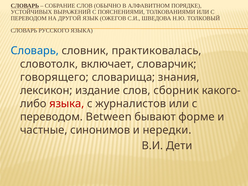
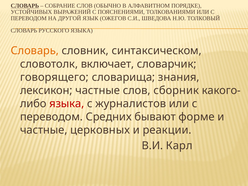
Словарь colour: blue -> orange (35, 51)
практиковалась: практиковалась -> синтаксическом (157, 51)
лексикон издание: издание -> частные (98, 90)
Between: Between -> Средних (109, 117)
синонимов: синонимов -> церковных (100, 130)
нередки: нередки -> реакции (167, 130)
Дети: Дети -> Карл (179, 146)
